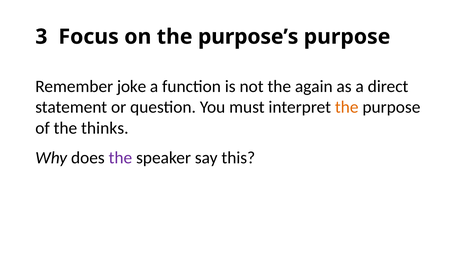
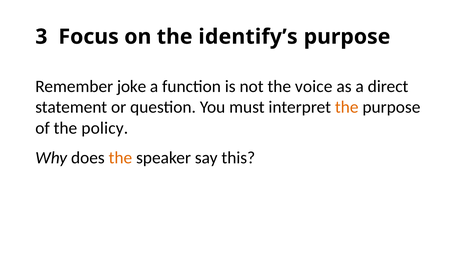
purpose’s: purpose’s -> identify’s (248, 37)
again: again -> voice (314, 87)
thinks: thinks -> policy (105, 128)
the colour: purple -> orange (120, 158)
